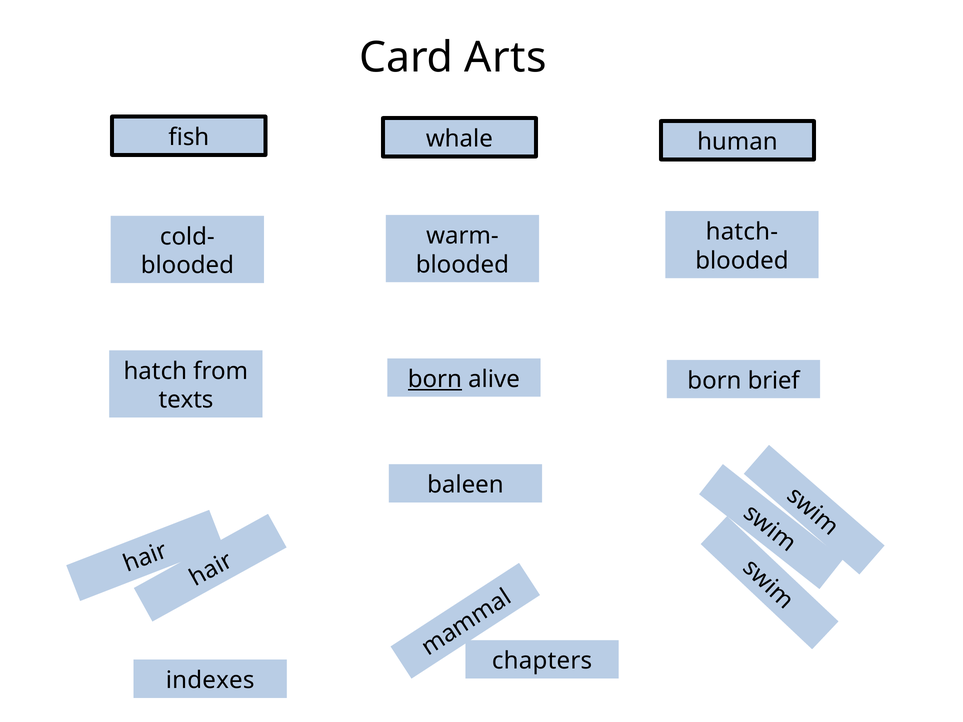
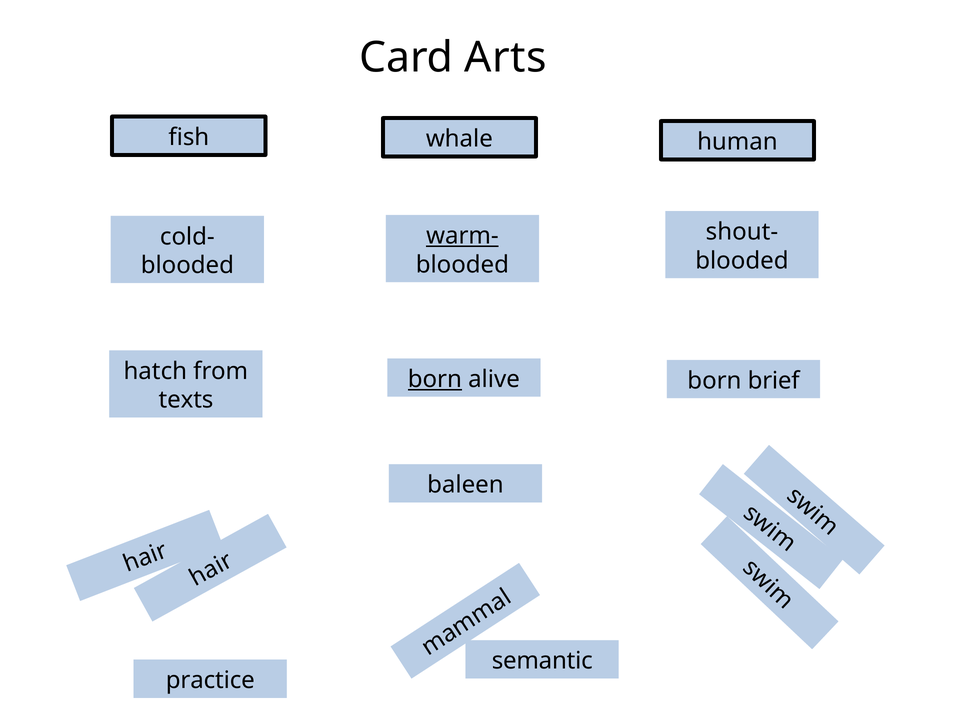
hatch-: hatch- -> shout- (742, 232)
warm- underline: none -> present (462, 236)
chapters: chapters -> semantic (542, 661)
indexes: indexes -> practice (210, 681)
